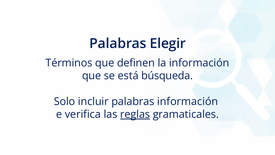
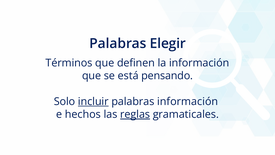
búsqueda: búsqueda -> pensando (167, 76)
incluir underline: none -> present (93, 101)
verifica: verifica -> hechos (83, 114)
